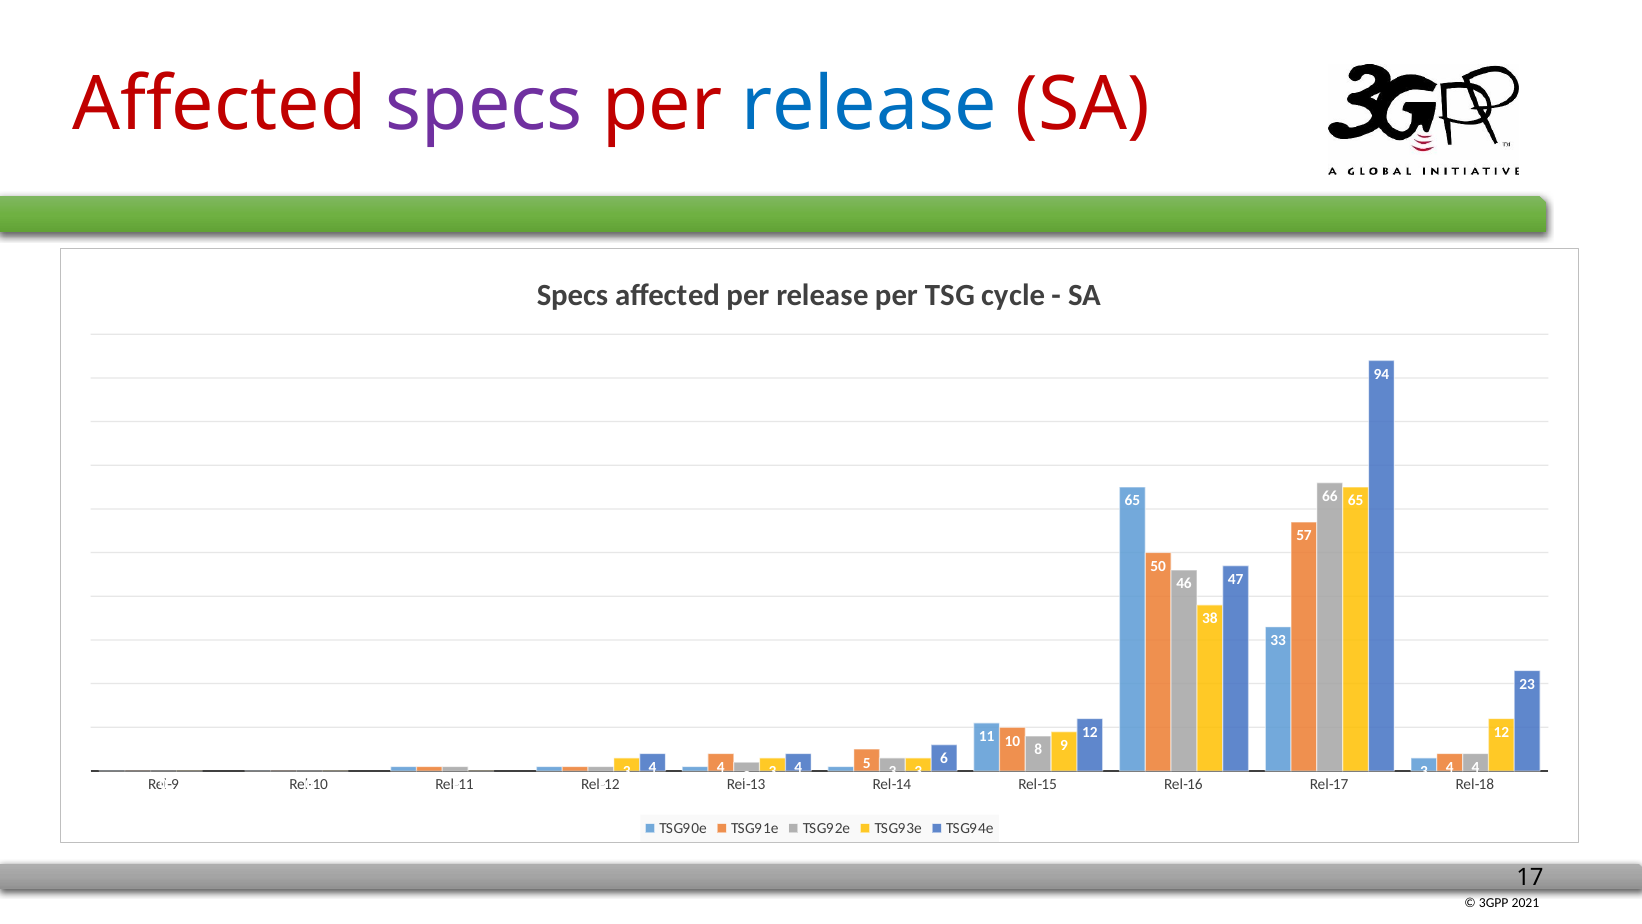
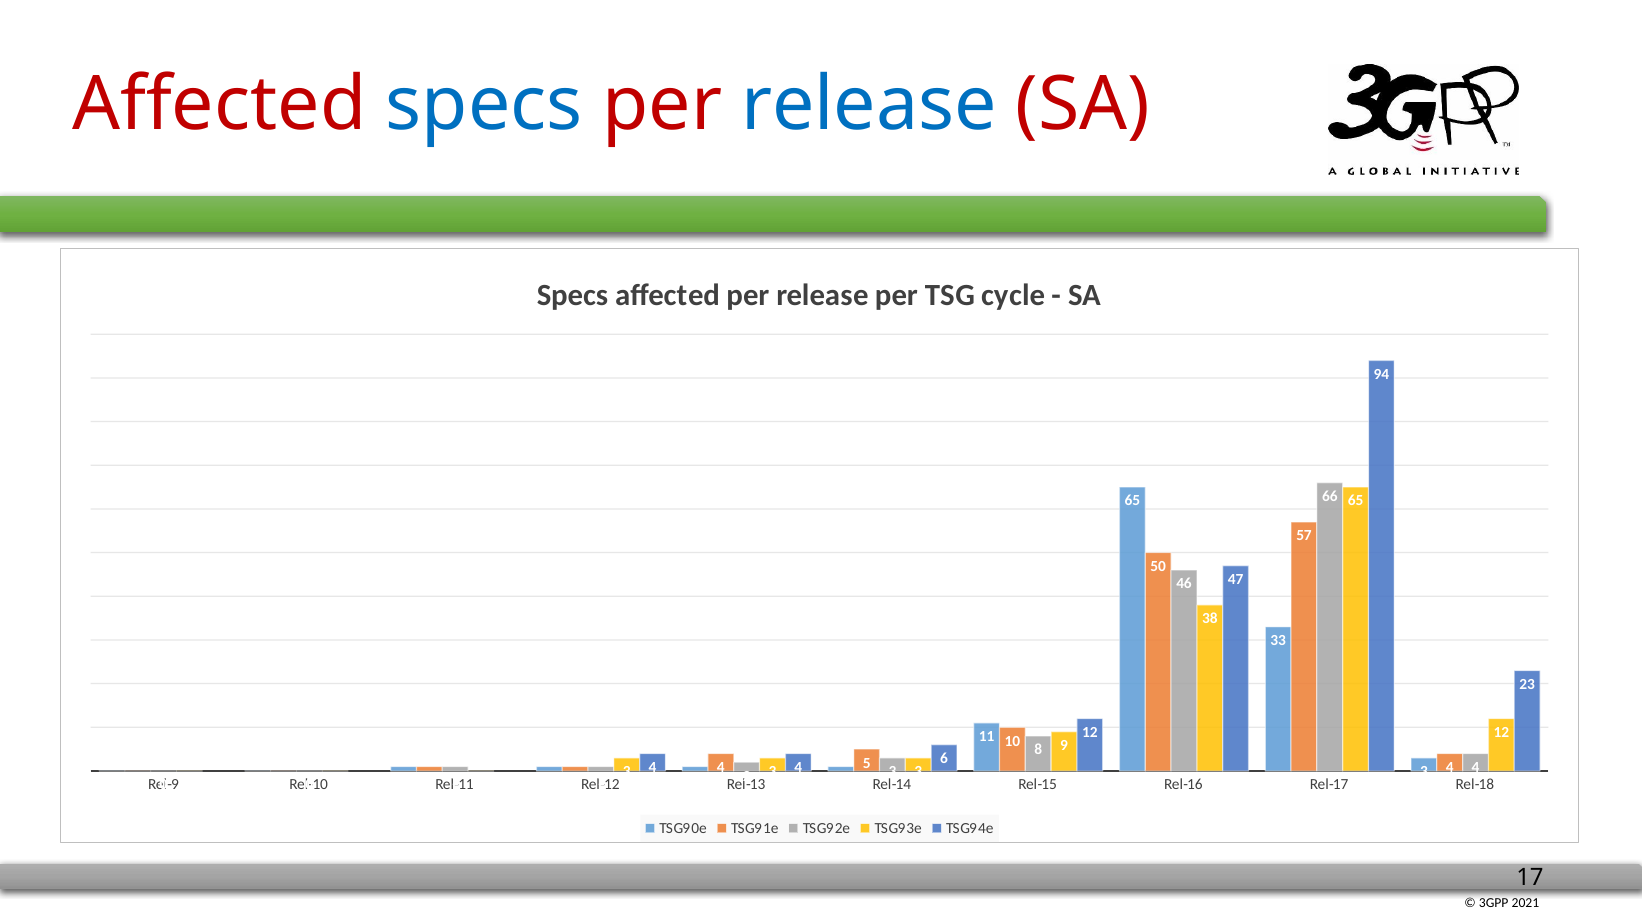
specs colour: purple -> blue (484, 104)
